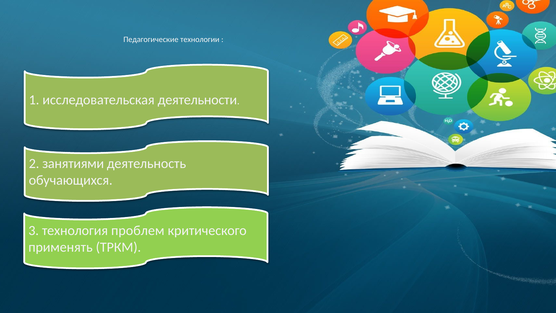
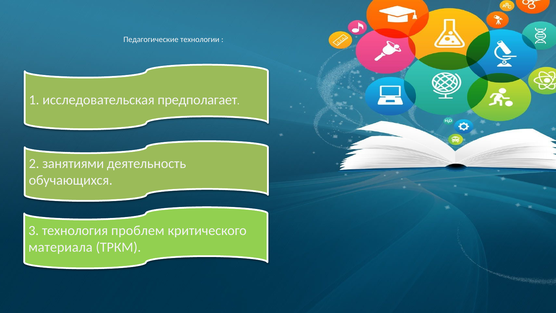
деятельности: деятельности -> предполагает (197, 100)
применять: применять -> материала (60, 247)
